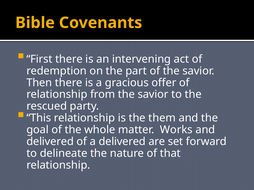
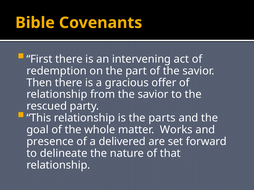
them: them -> parts (162, 118)
delivered: delivered -> presence (50, 142)
